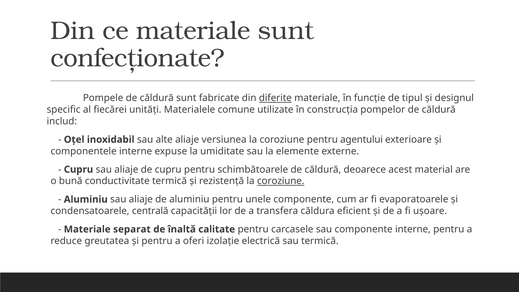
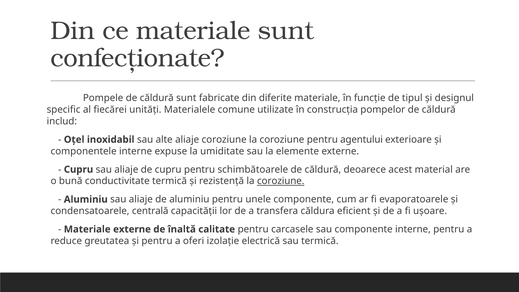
diferite underline: present -> none (275, 98)
aliaje versiunea: versiunea -> coroziune (224, 140)
Materiale separat: separat -> externe (132, 229)
